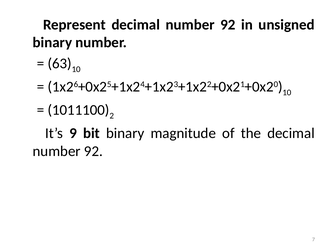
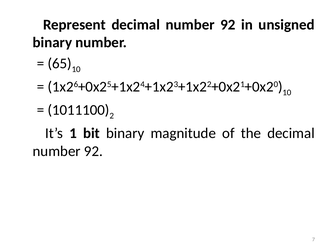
63: 63 -> 65 (60, 63)
9: 9 -> 1 (73, 133)
